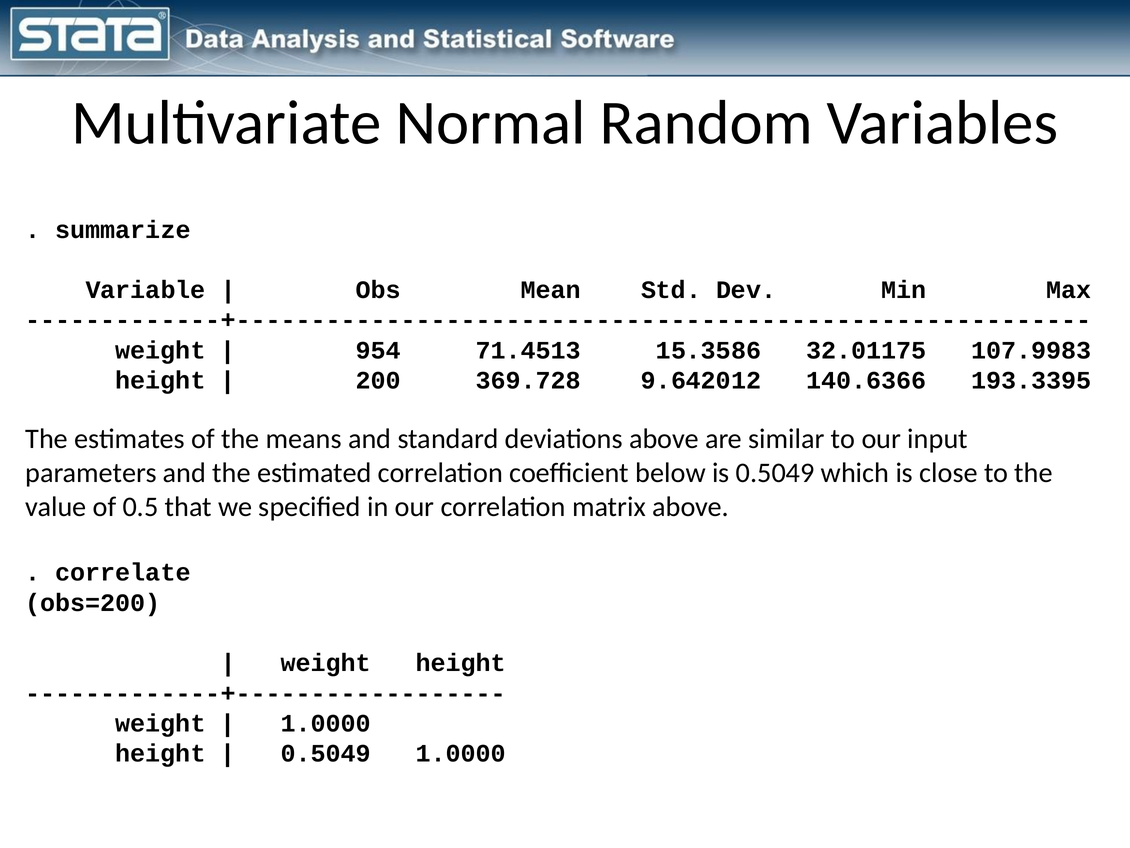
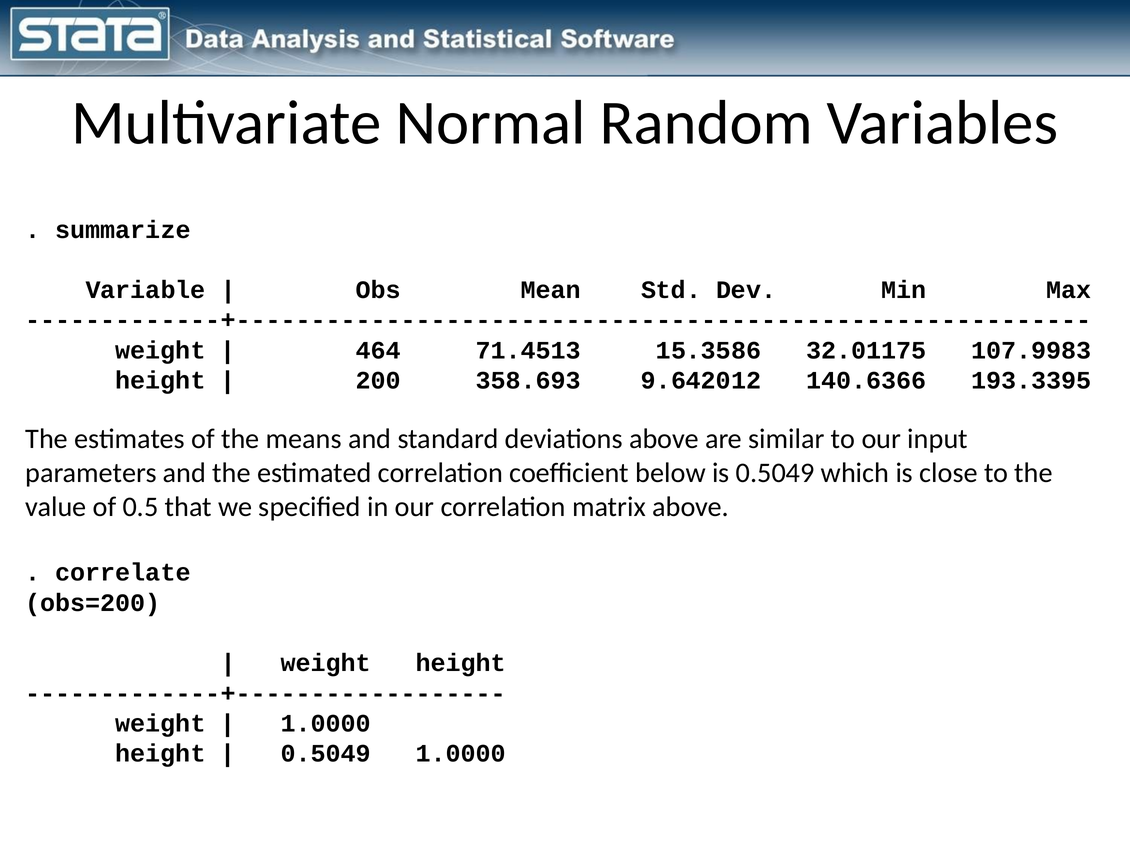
954: 954 -> 464 (378, 350)
369.728: 369.728 -> 358.693 (528, 380)
